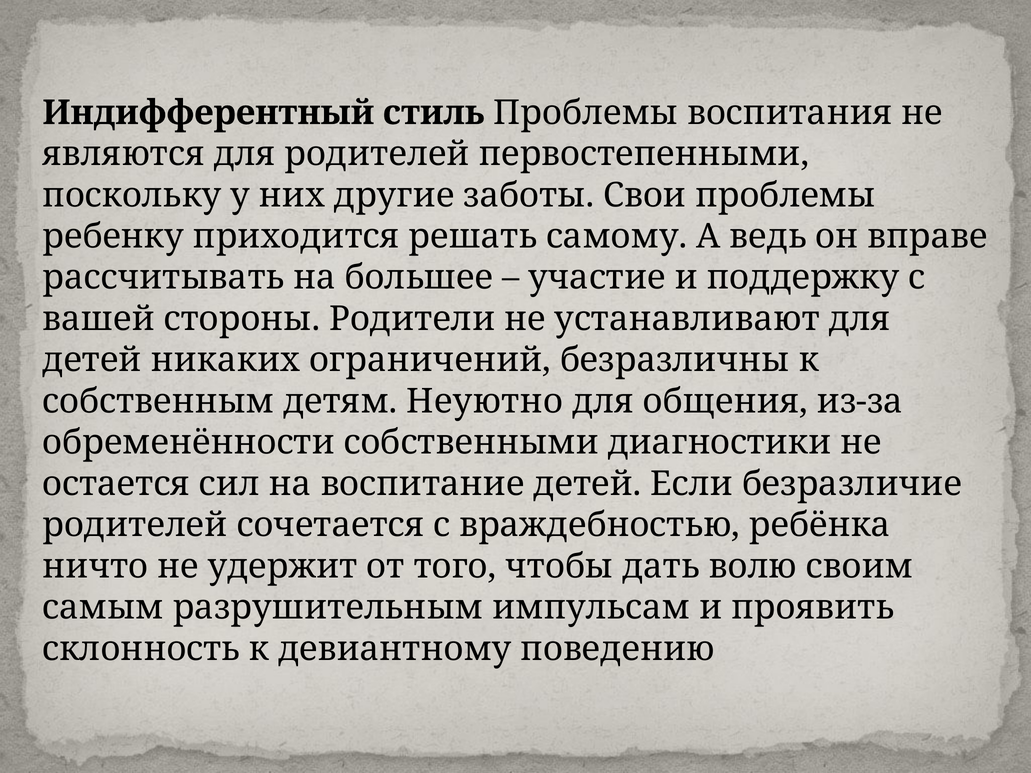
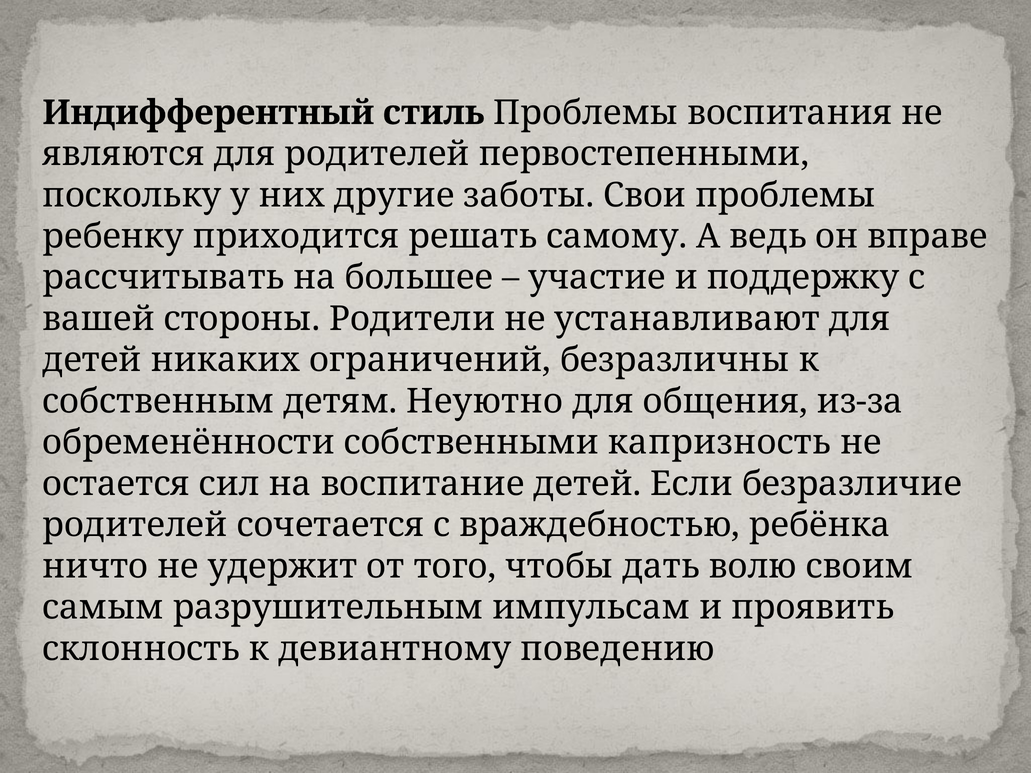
диагностики: диагностики -> капризность (719, 443)
